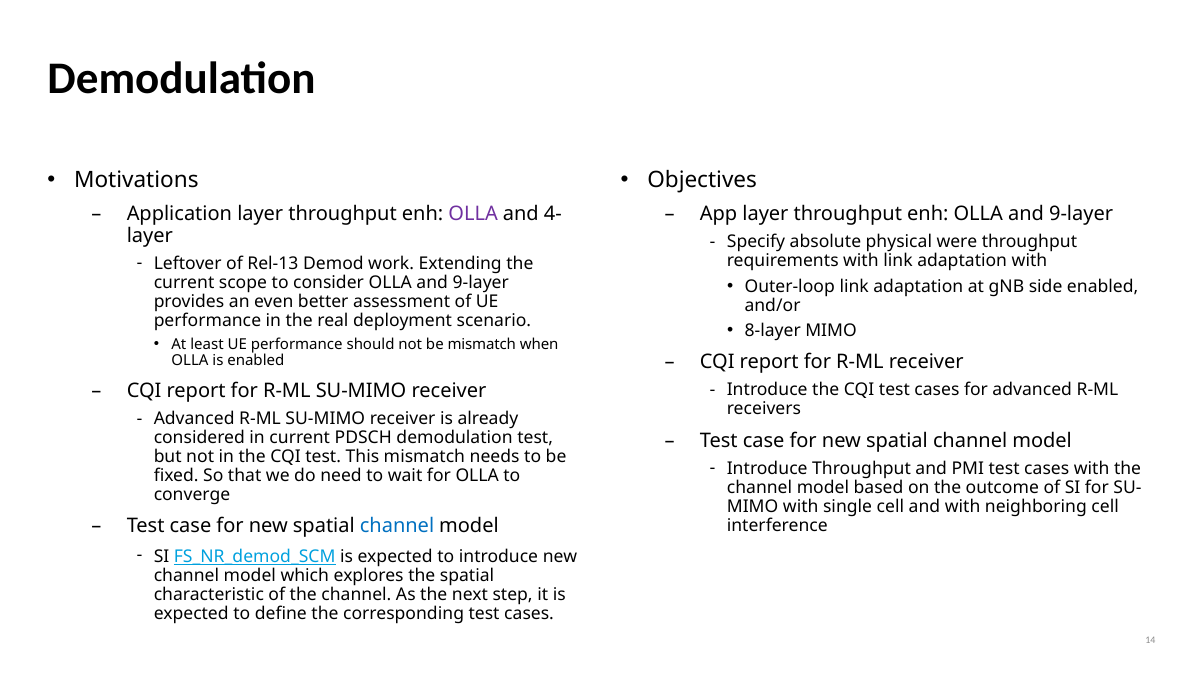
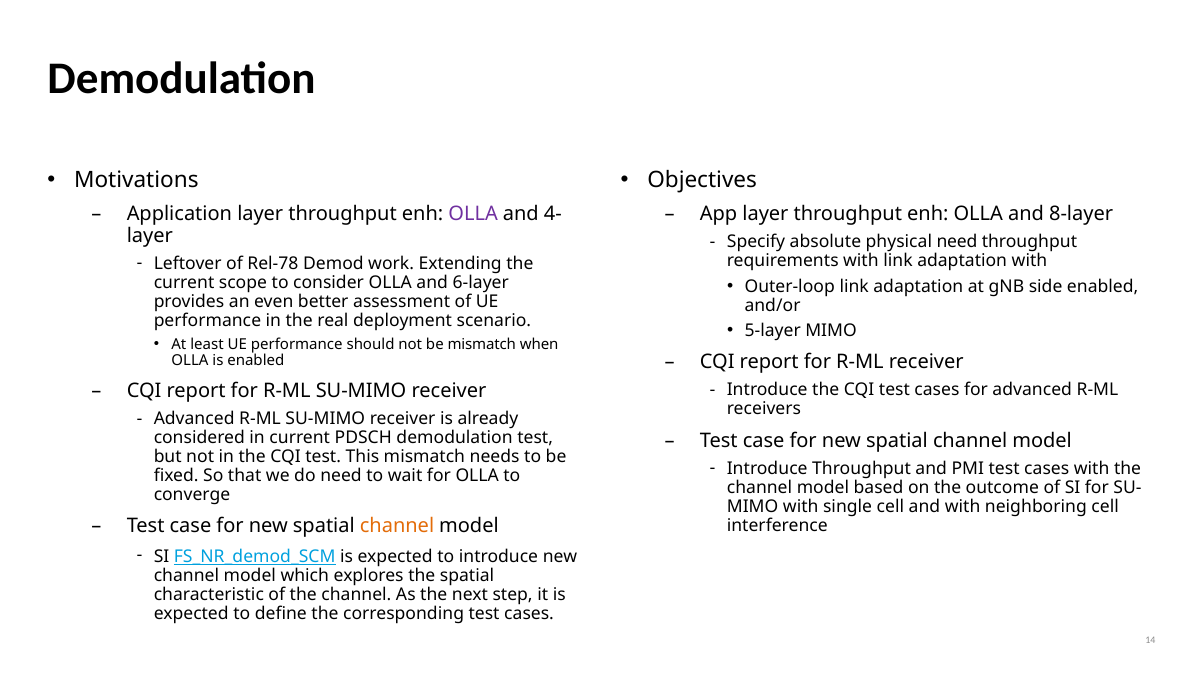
enh OLLA and 9-layer: 9-layer -> 8-layer (1081, 214)
physical were: were -> need (957, 242)
Rel-13: Rel-13 -> Rel-78 (273, 264)
consider OLLA and 9-layer: 9-layer -> 6-layer (481, 283)
8-layer: 8-layer -> 5-layer (773, 330)
channel colour: blue -> orange (397, 526)
